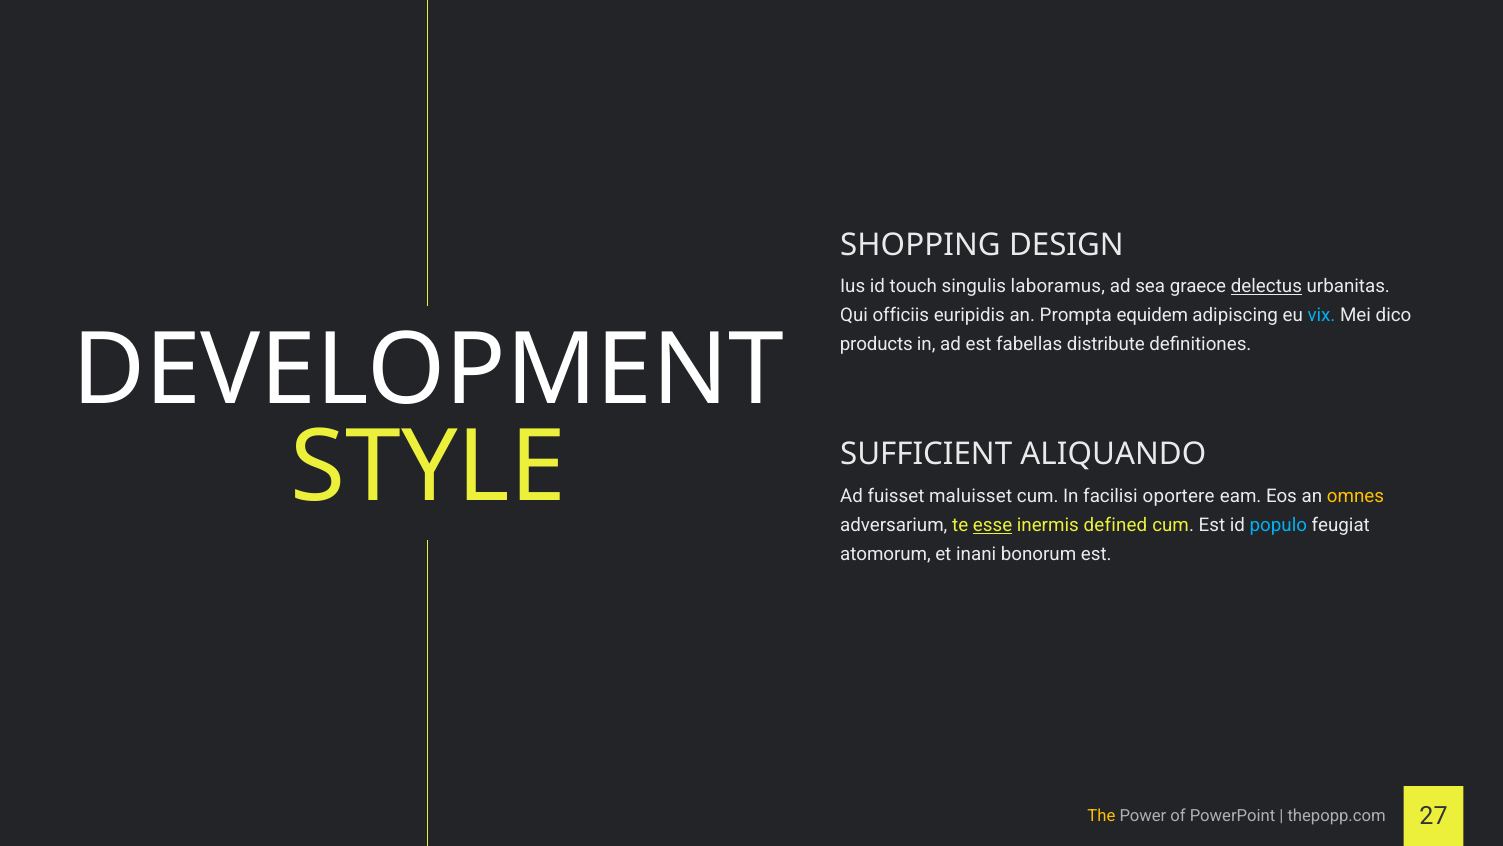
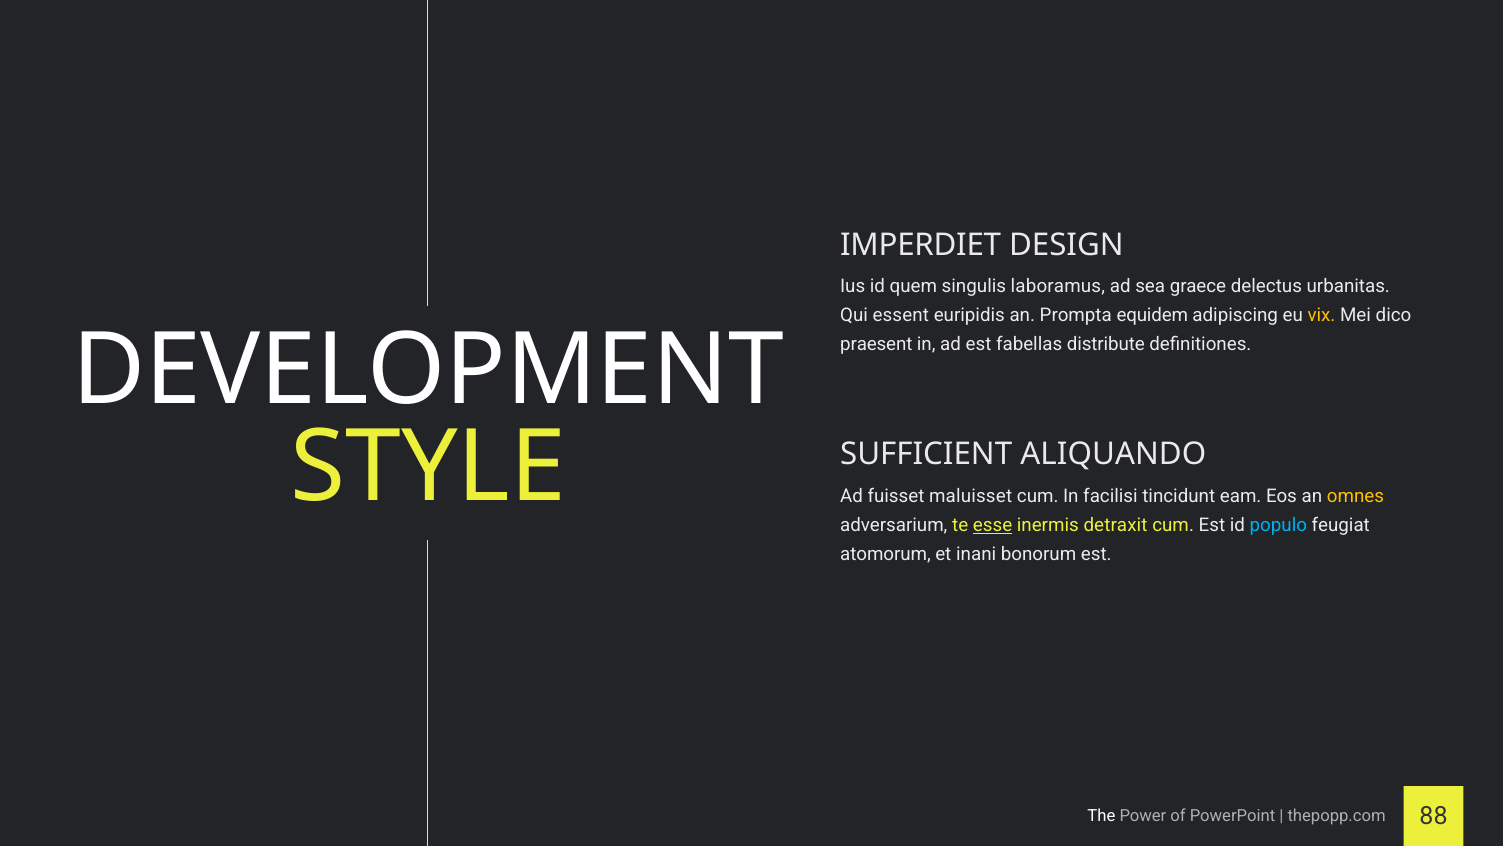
SHOPPING: SHOPPING -> IMPERDIET (921, 245)
touch: touch -> quem (913, 286)
delectus underline: present -> none (1266, 286)
officiis: officiis -> essent (901, 315)
vix colour: light blue -> yellow (1321, 315)
products: products -> praesent (876, 344)
oportere: oportere -> tincidunt (1179, 495)
defined: defined -> detraxit (1116, 525)
The colour: yellow -> white (1101, 815)
27: 27 -> 88 (1434, 816)
